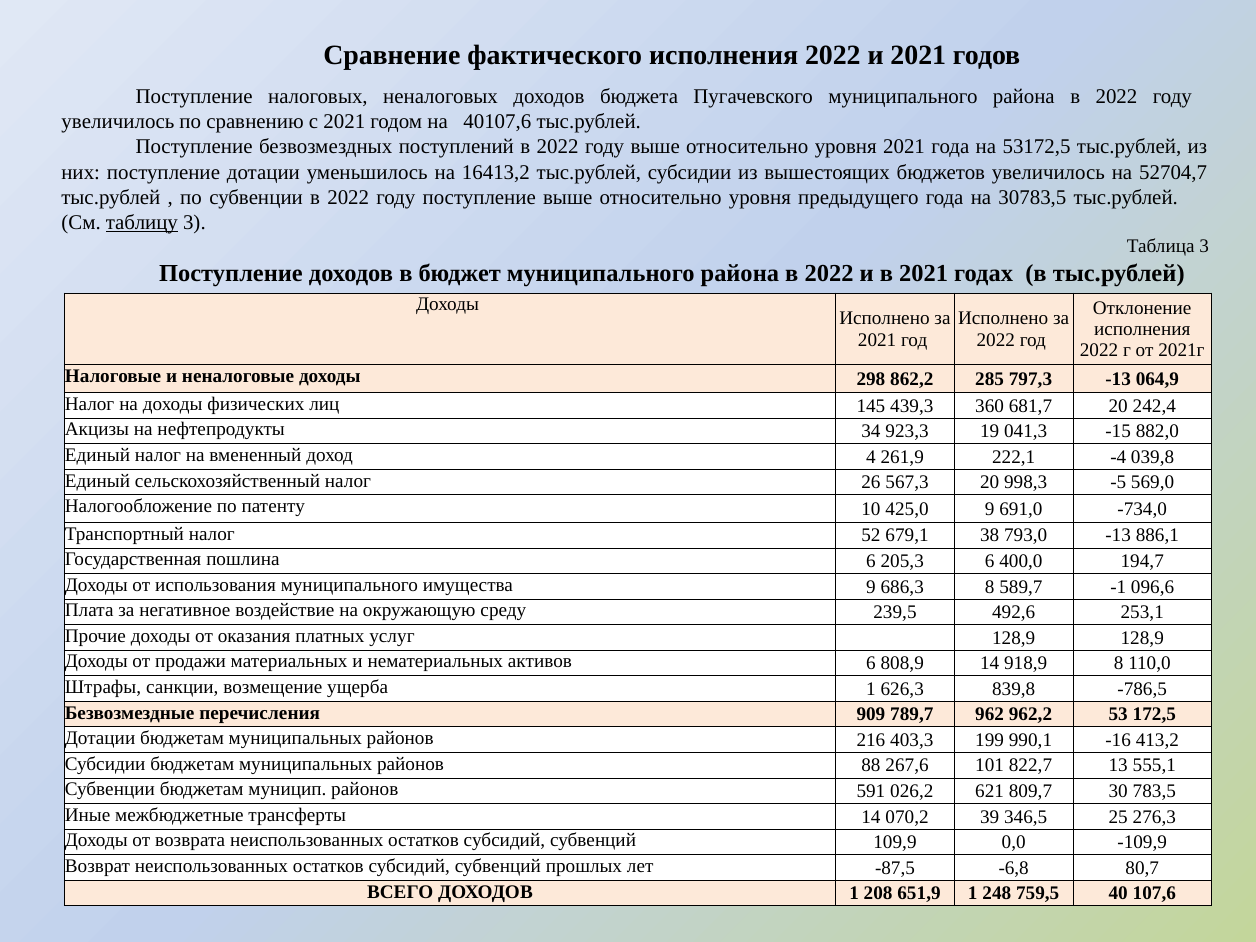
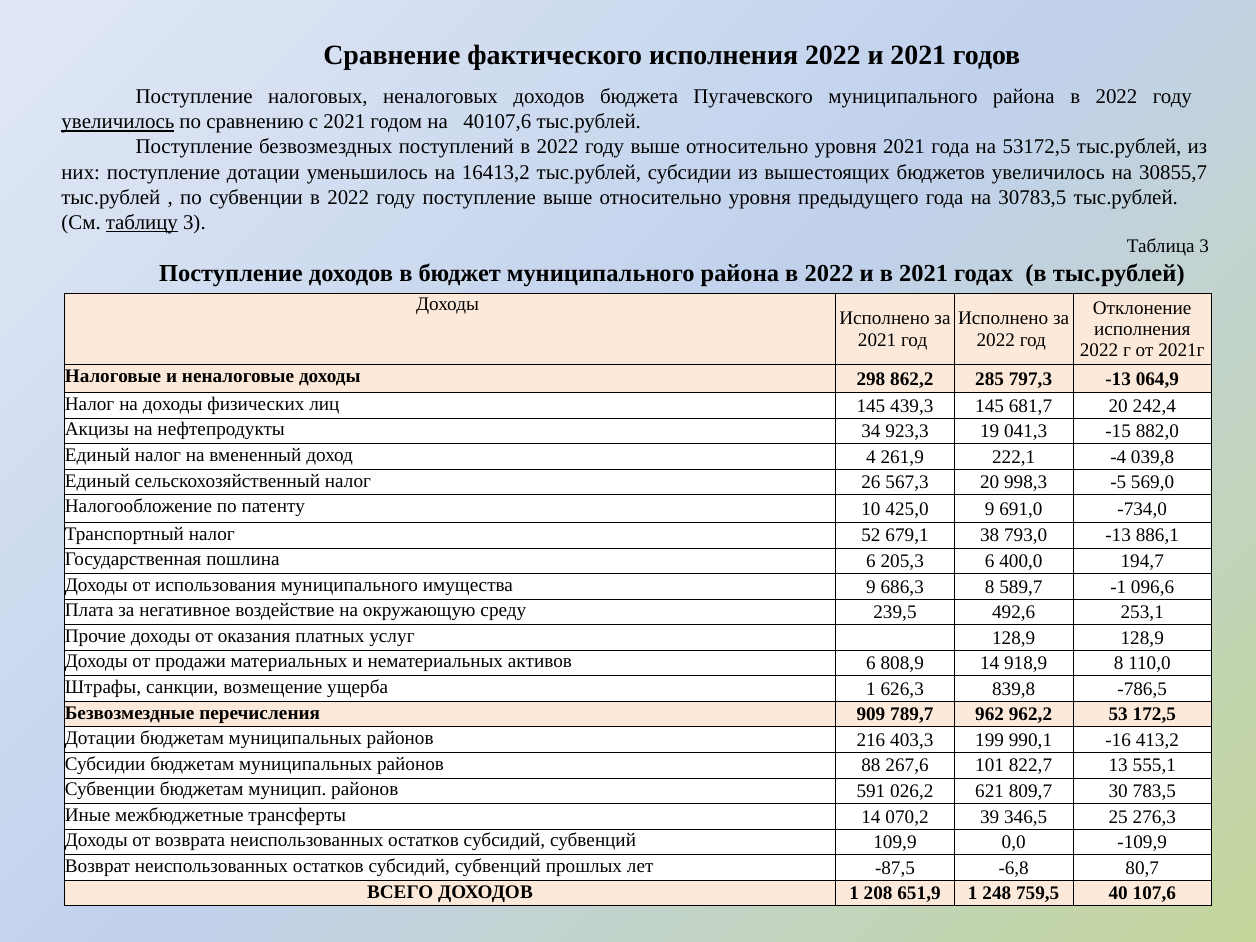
увеличилось underline: none -> present (118, 122)
52704,7: 52704,7 -> 30855,7 (1173, 172)
439,3 360: 360 -> 145 (990, 406)
